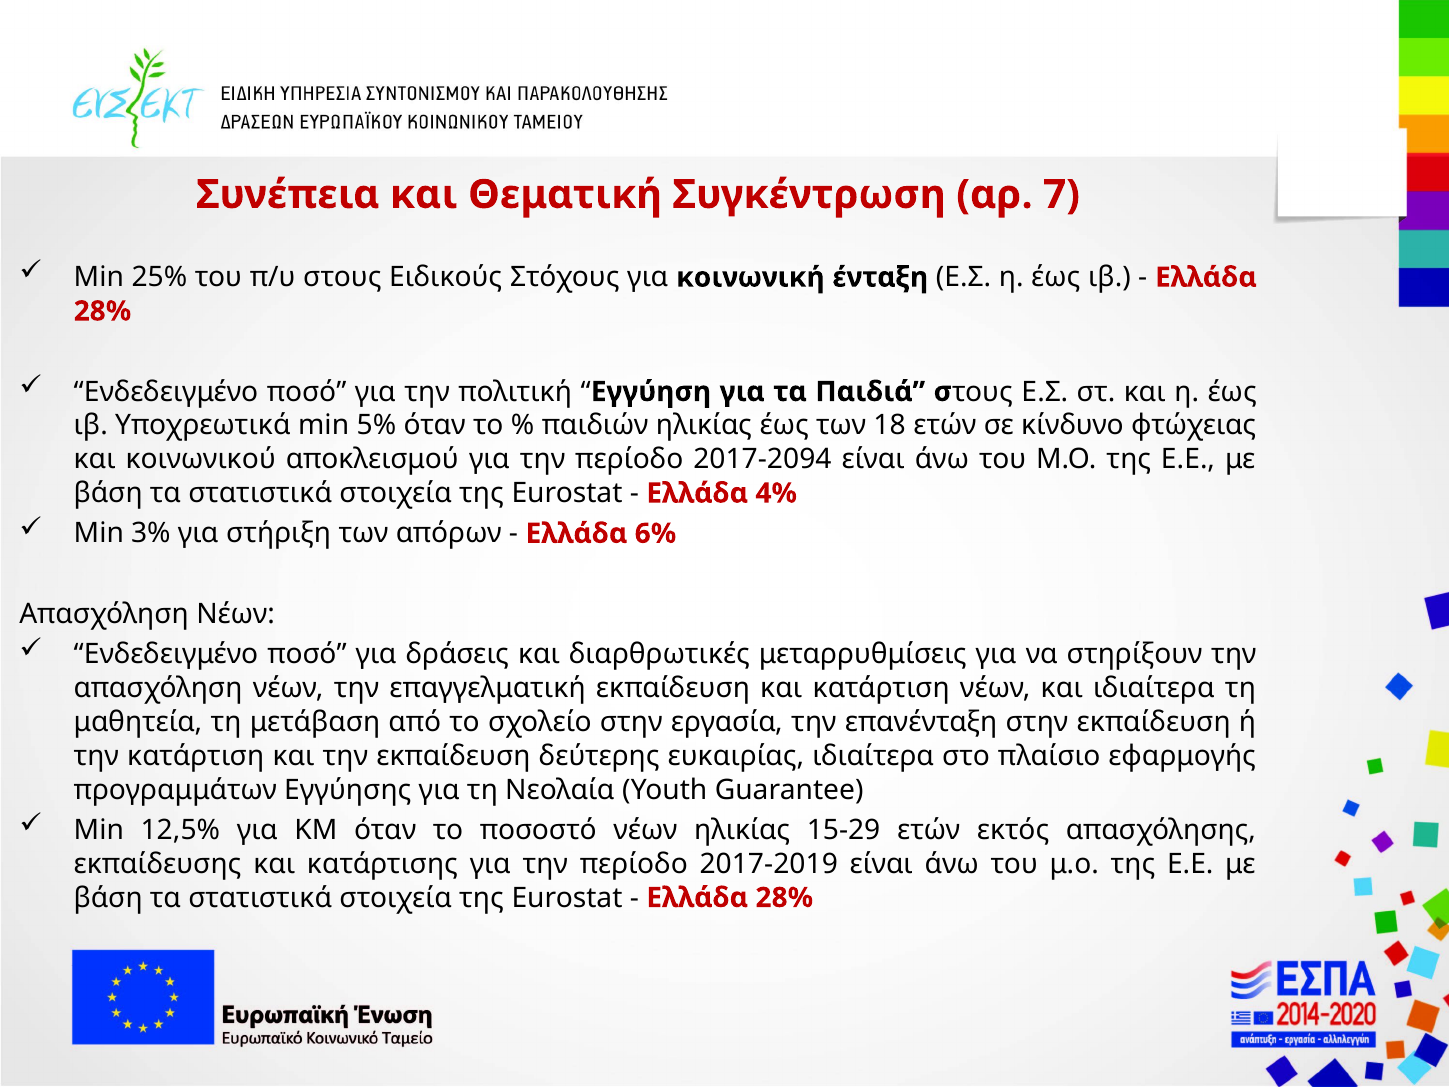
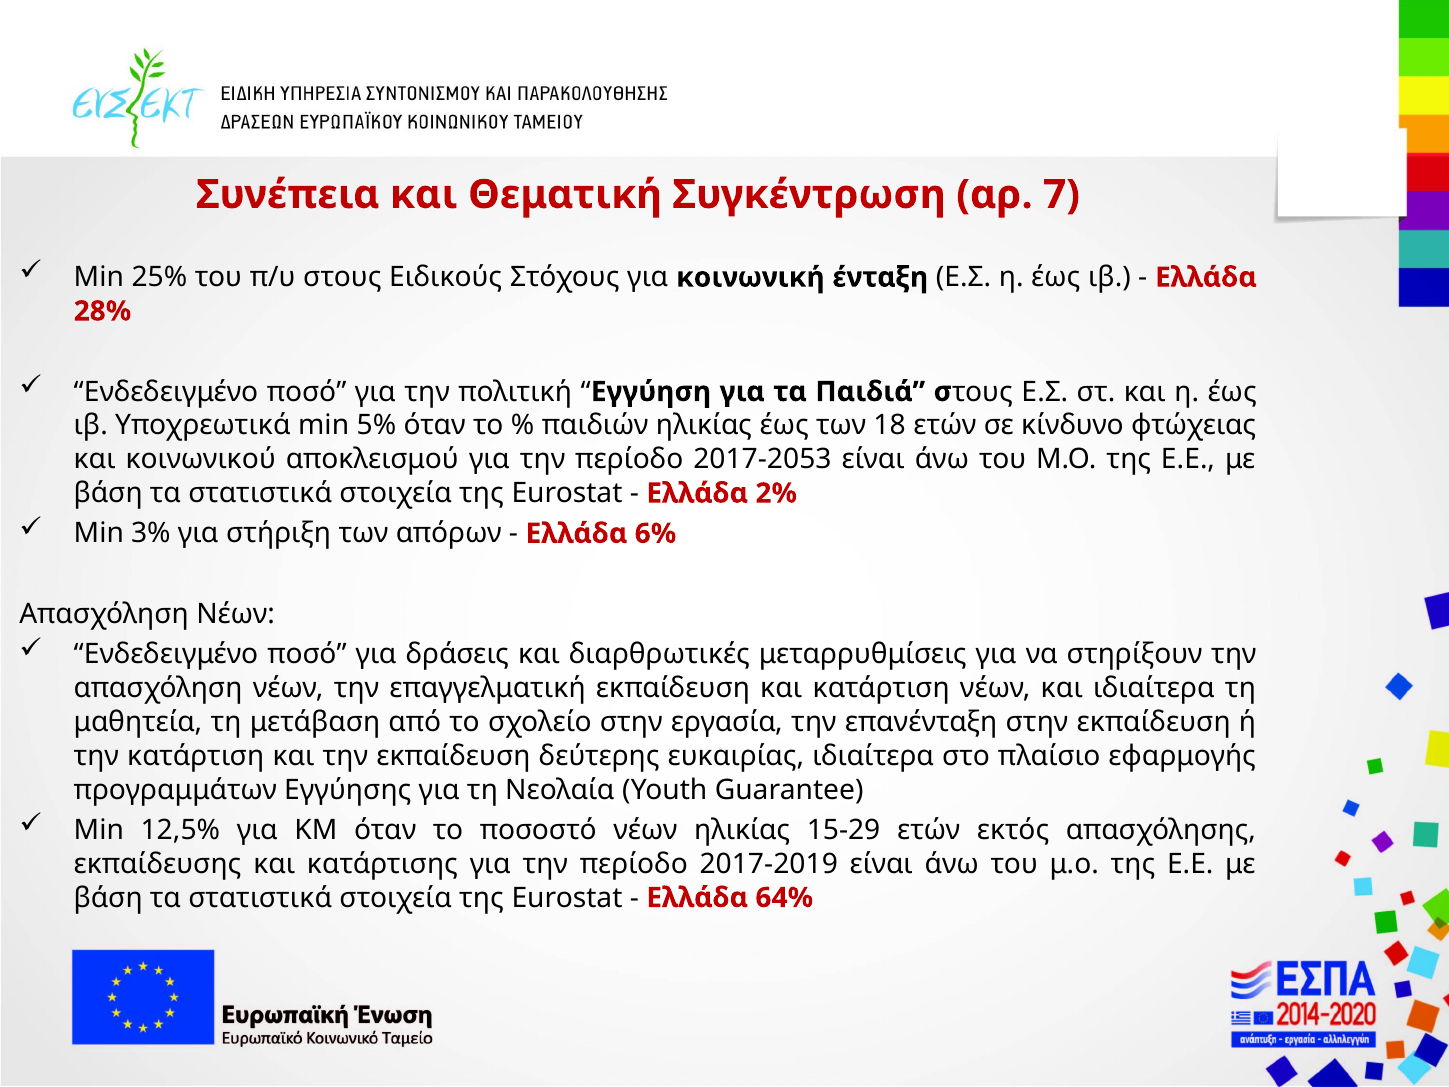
2017-2094: 2017-2094 -> 2017-2053 (762, 459)
4%: 4% -> 2% (776, 493)
28%: 28% -> 64% (784, 898)
